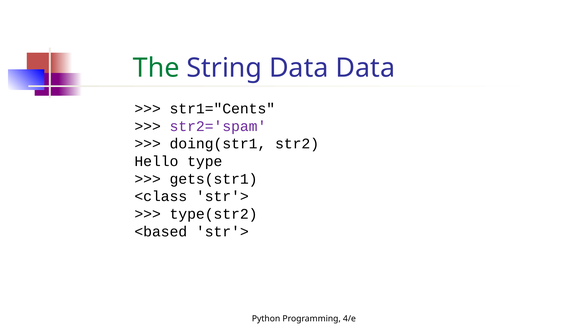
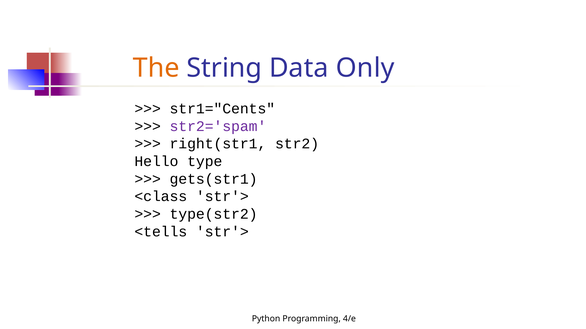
The colour: green -> orange (156, 68)
Data Data: Data -> Only (365, 68)
doing(str1: doing(str1 -> right(str1 (218, 144)
<based: <based -> <tells (161, 232)
